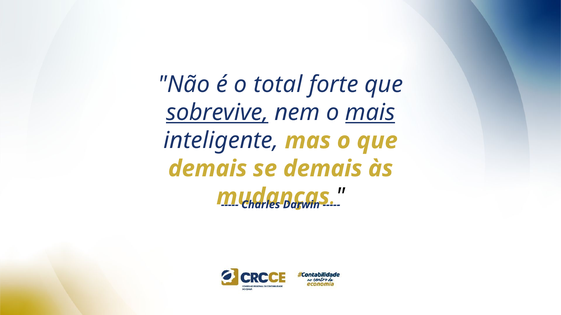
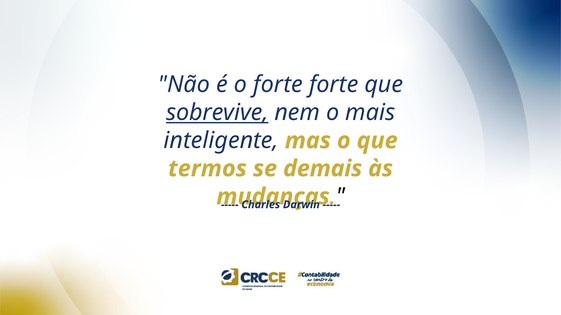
o total: total -> forte (278, 85)
mais underline: present -> none (370, 113)
demais: demais -> termos (207, 169)
